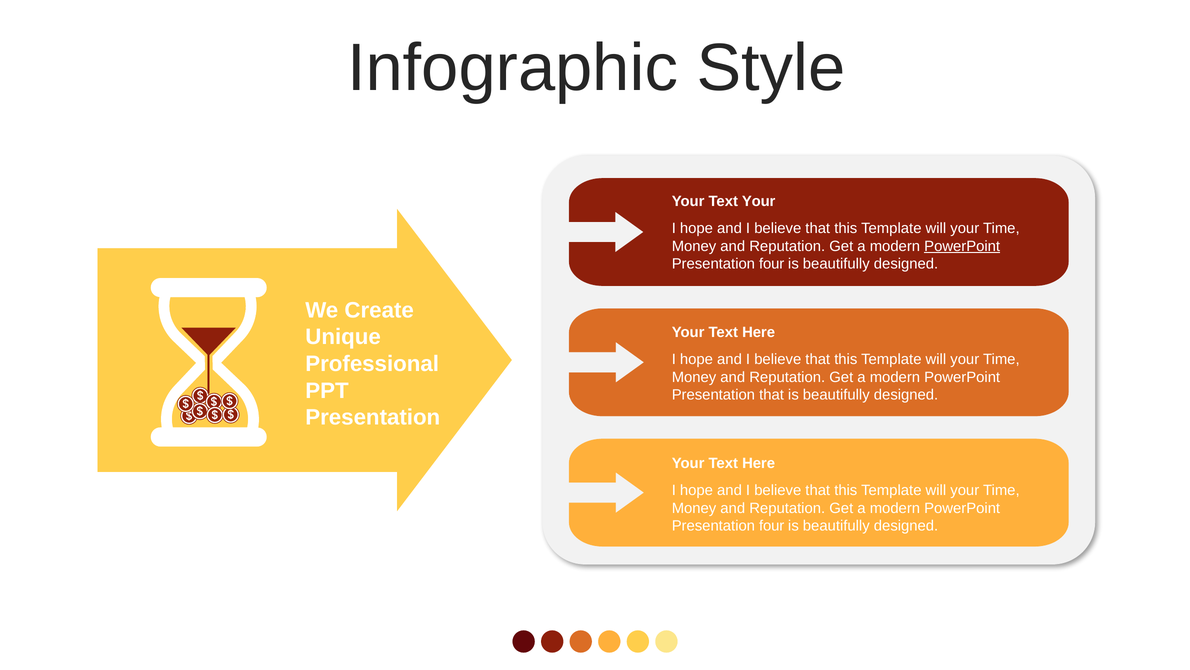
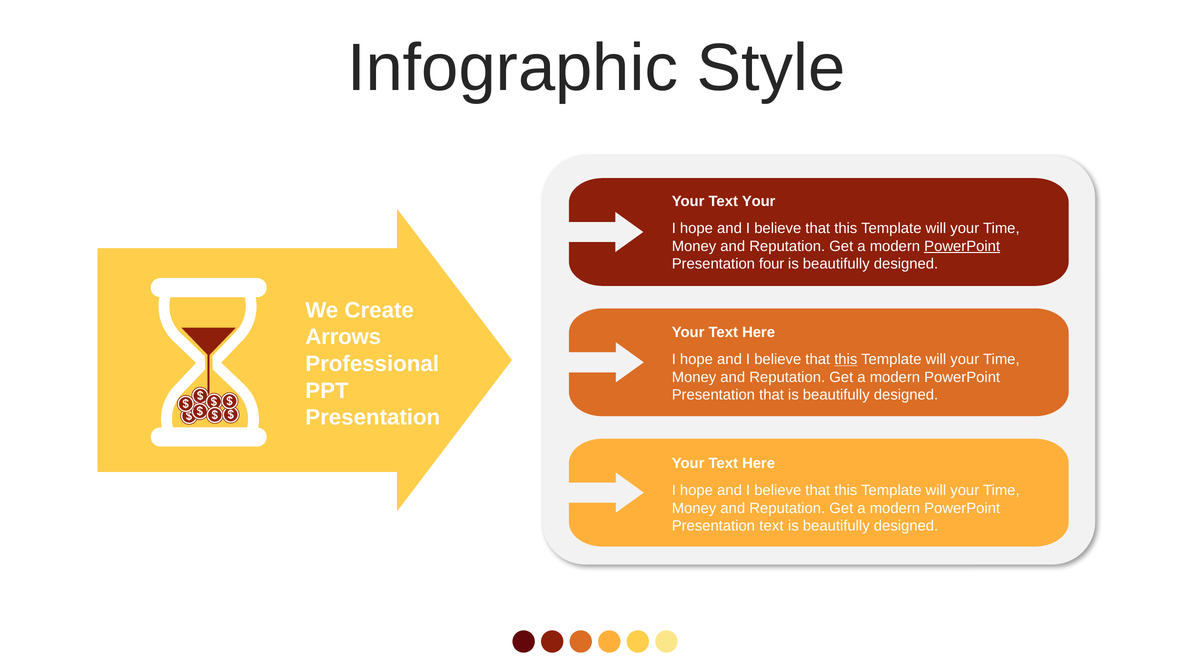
Unique: Unique -> Arrows (343, 337)
this underline: none -> present (846, 359)
four: four -> text (771, 526)
